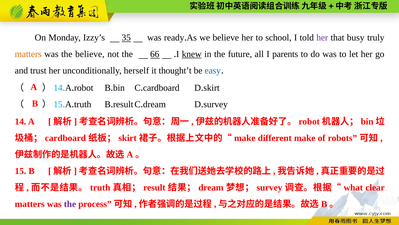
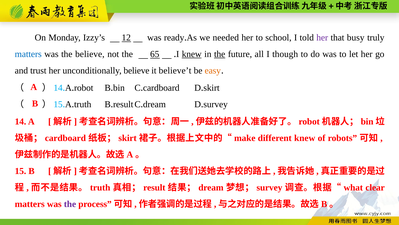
35: 35 -> 12 (126, 38)
we believe: believe -> needed (226, 38)
matters colour: orange -> blue (28, 54)
66: 66 -> 65 (155, 54)
the underline: none -> present (220, 54)
parents: parents -> though (285, 54)
unconditionally herself: herself -> believe (137, 70)
thought’t: thought’t -> believe’t (175, 70)
easy colour: blue -> orange (213, 70)
different make: make -> knew (305, 138)
